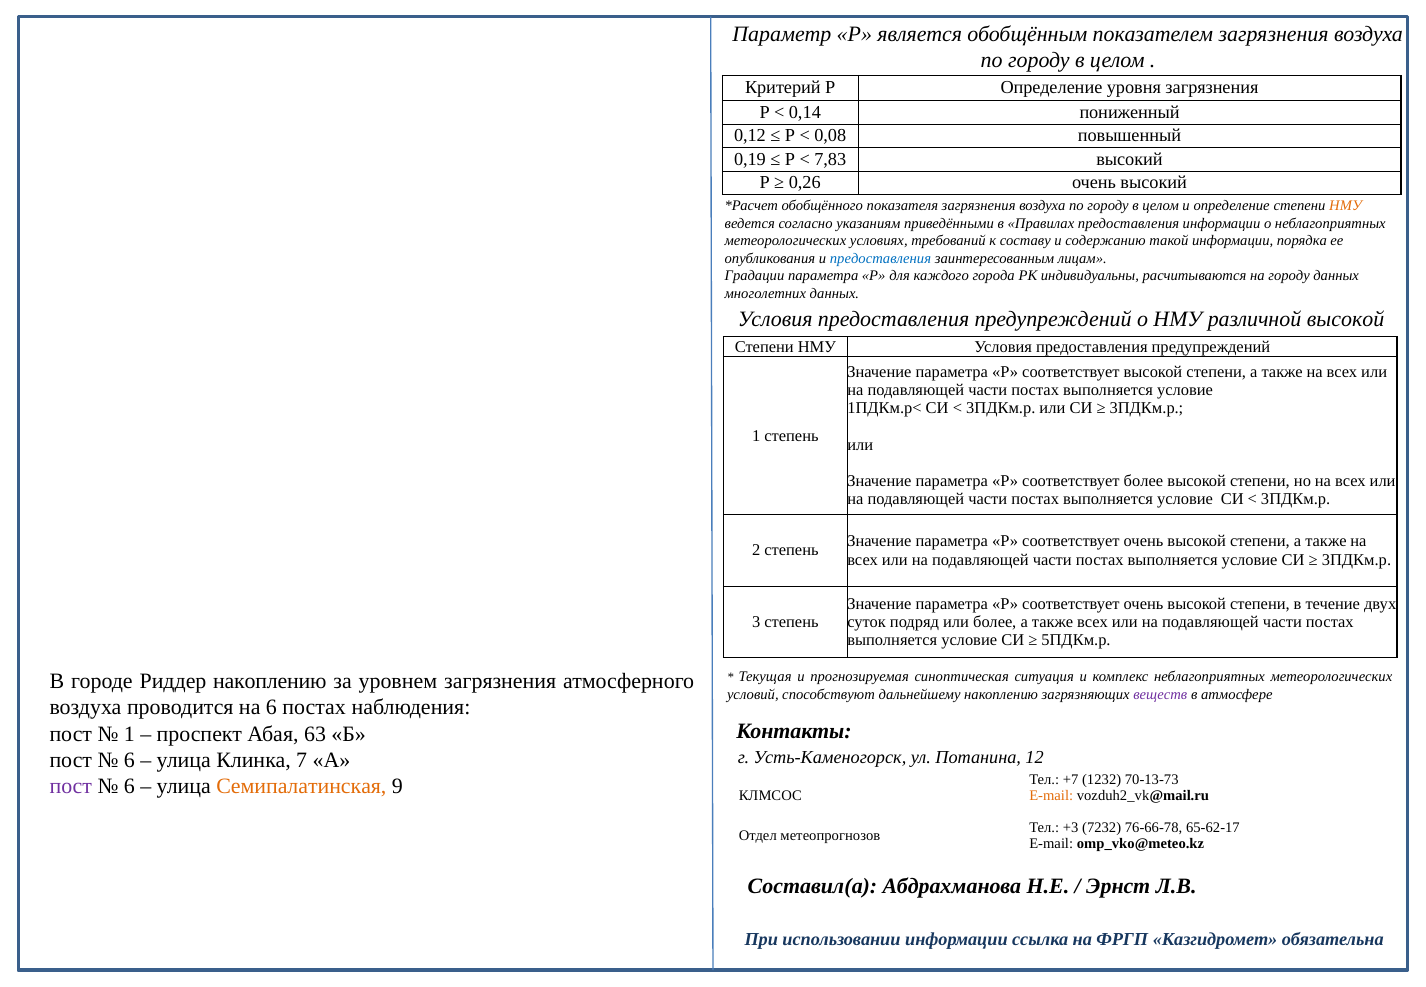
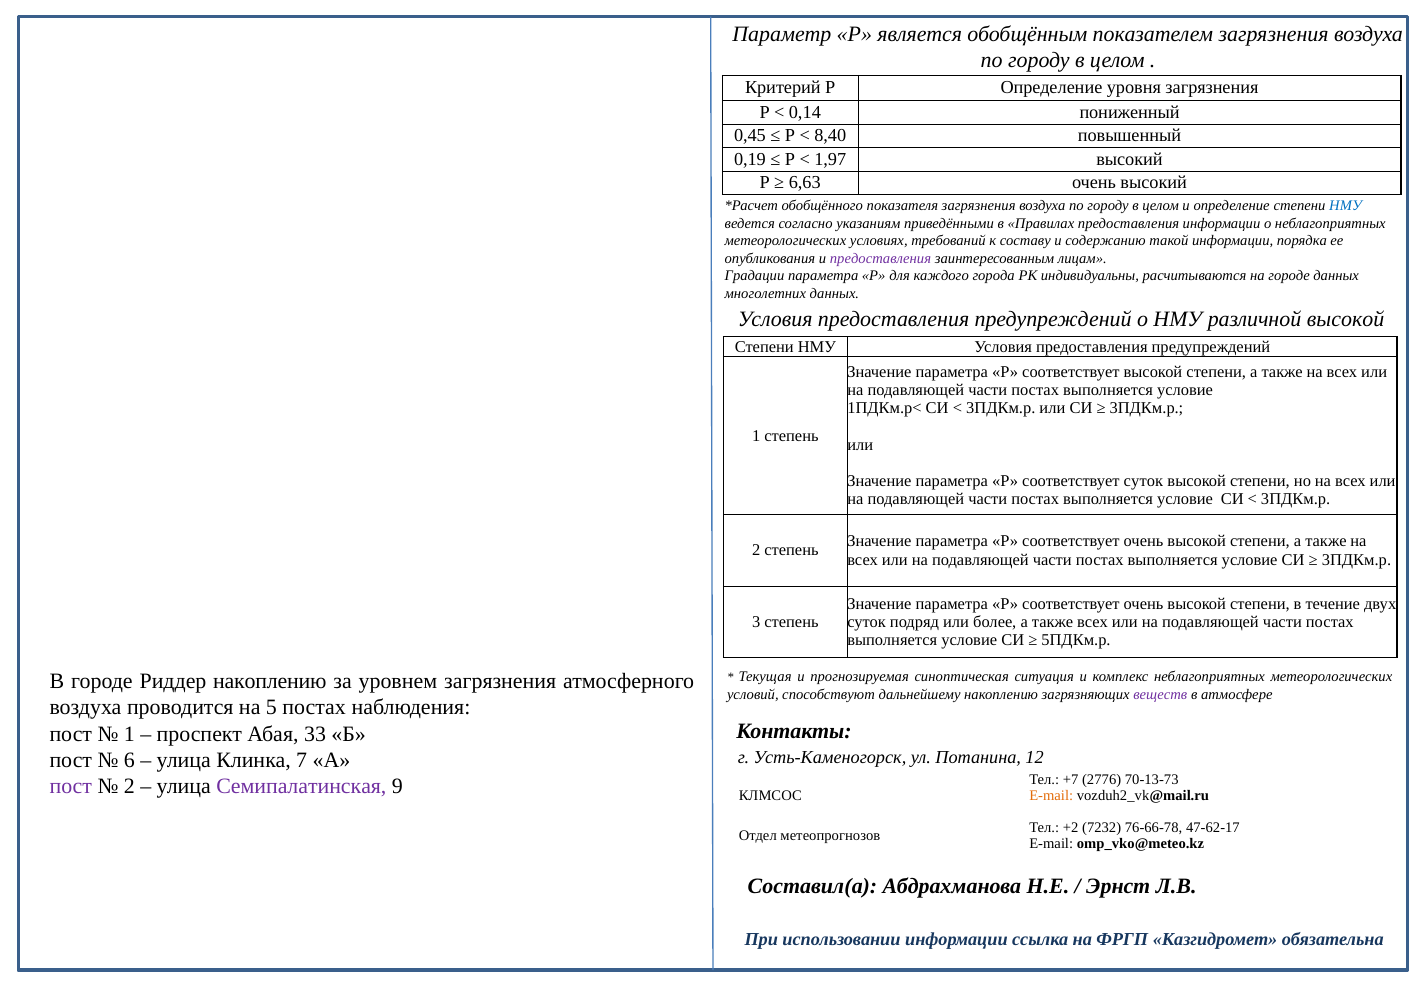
0,12: 0,12 -> 0,45 (750, 136)
0,08: 0,08 -> 8,40 (830, 136)
7,83: 7,83 -> 1,97 (830, 159)
0,26: 0,26 -> 6,63 (805, 183)
НМУ colour: orange -> blue (1345, 206)
предоставления colour: blue -> purple (880, 259)
на городу: городу -> городе (1289, 276)
соответствует более: более -> суток (1143, 481)
на 6: 6 -> 5 (271, 708)
63: 63 -> 33 (315, 734)
1232: 1232 -> 2776 (1102, 780)
6: 6 -> 2 (129, 787)
Семипалатинская colour: orange -> purple (301, 787)
+3: +3 -> +2 (1071, 828)
65-62-17: 65-62-17 -> 47-62-17 (1213, 828)
